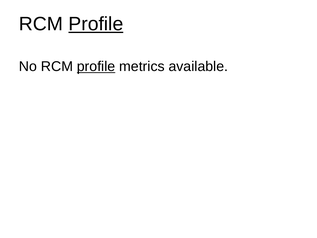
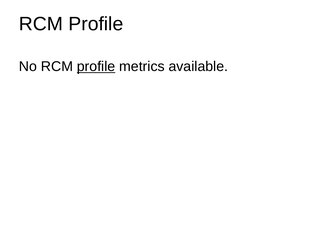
Profile underline: present -> none (96, 24)
